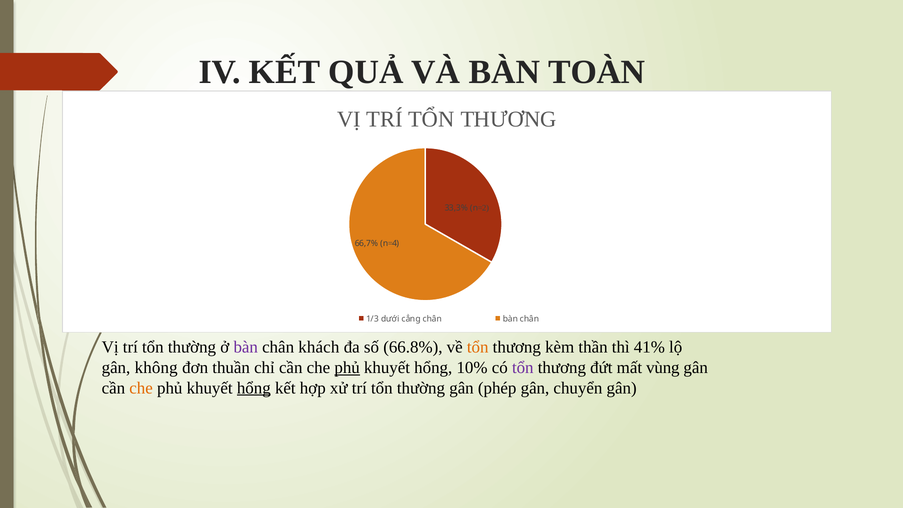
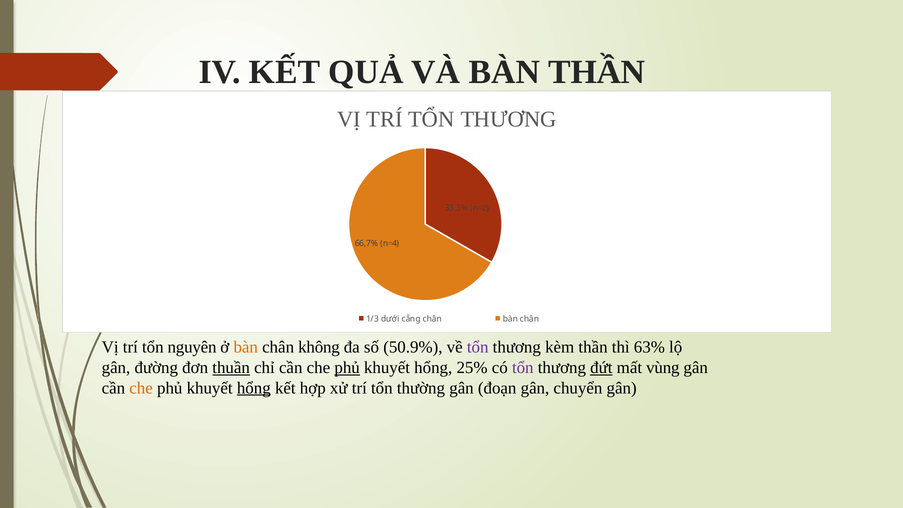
BÀN TOÀN: TOÀN -> THẦN (597, 72)
Vị trí tổn thường: thường -> nguyên (192, 347)
bàn colour: purple -> orange (246, 347)
khách: khách -> không (319, 347)
66.8%: 66.8% -> 50.9% (413, 347)
tổn colour: orange -> purple (478, 347)
41%: 41% -> 63% (649, 347)
không: không -> đường (156, 368)
thuần underline: none -> present (231, 368)
10%: 10% -> 25% (472, 368)
đứt underline: none -> present (601, 368)
phép: phép -> đoạn (497, 388)
